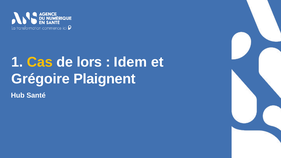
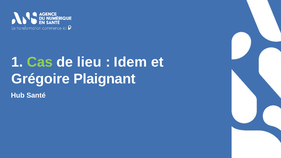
Cas colour: yellow -> light green (40, 62)
lors: lors -> lieu (89, 62)
Plaignent: Plaignent -> Plaignant (105, 79)
